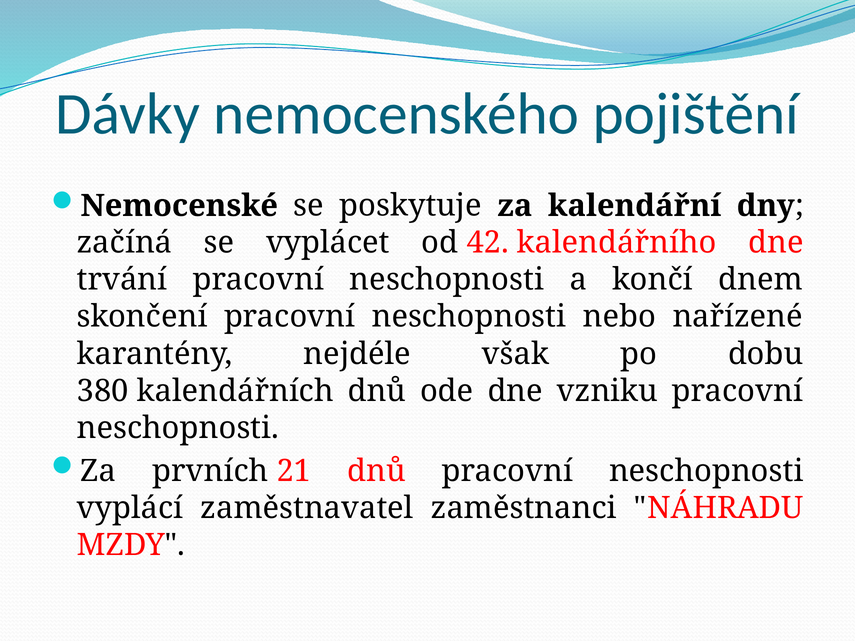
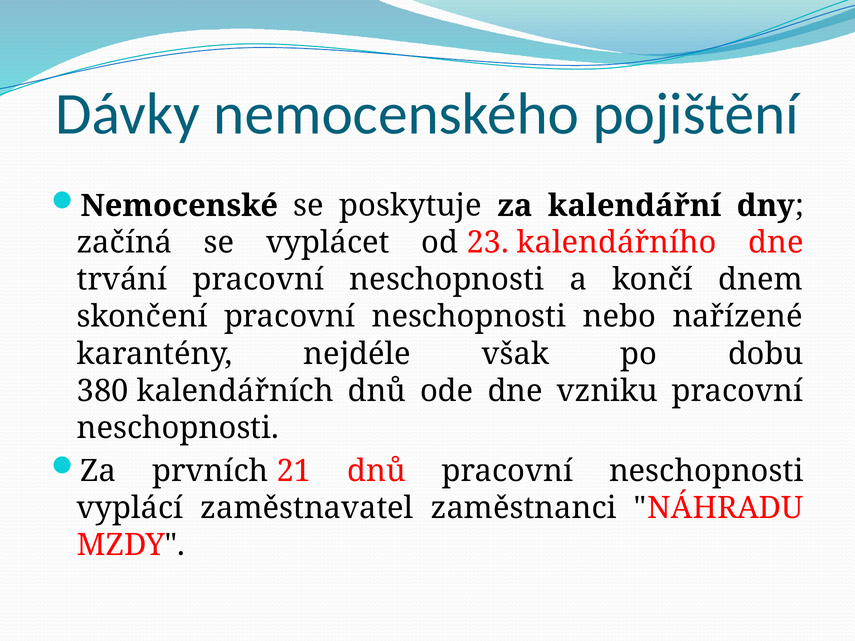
42: 42 -> 23 (488, 243)
